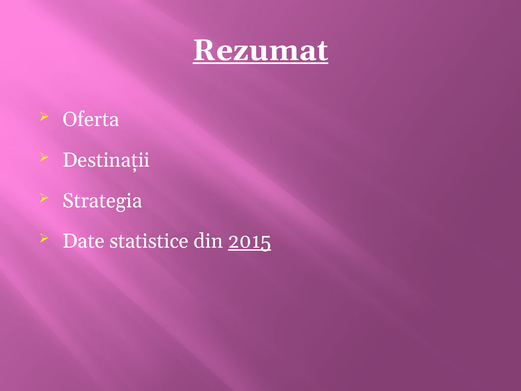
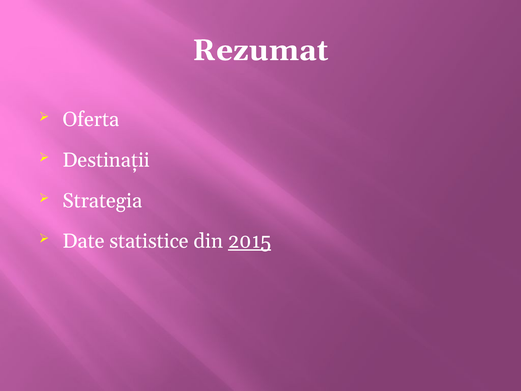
Rezumat underline: present -> none (260, 50)
